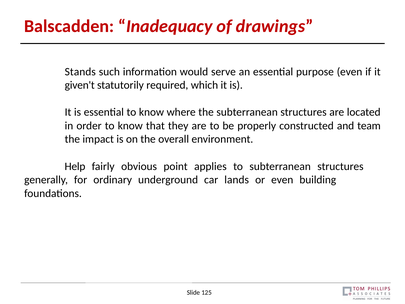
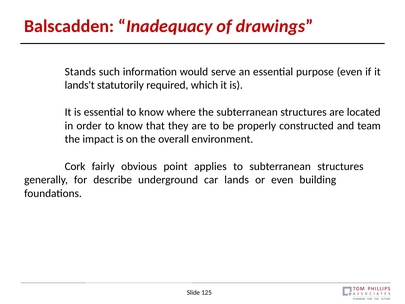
given't: given't -> lands't (80, 85)
Help: Help -> Cork (75, 166)
ordinary: ordinary -> describe (113, 180)
